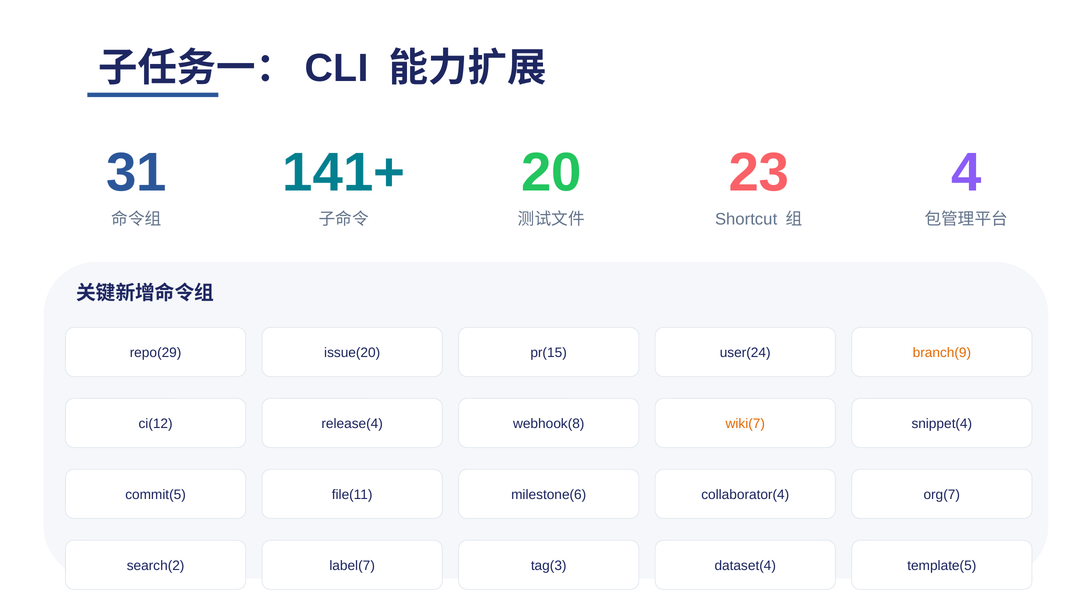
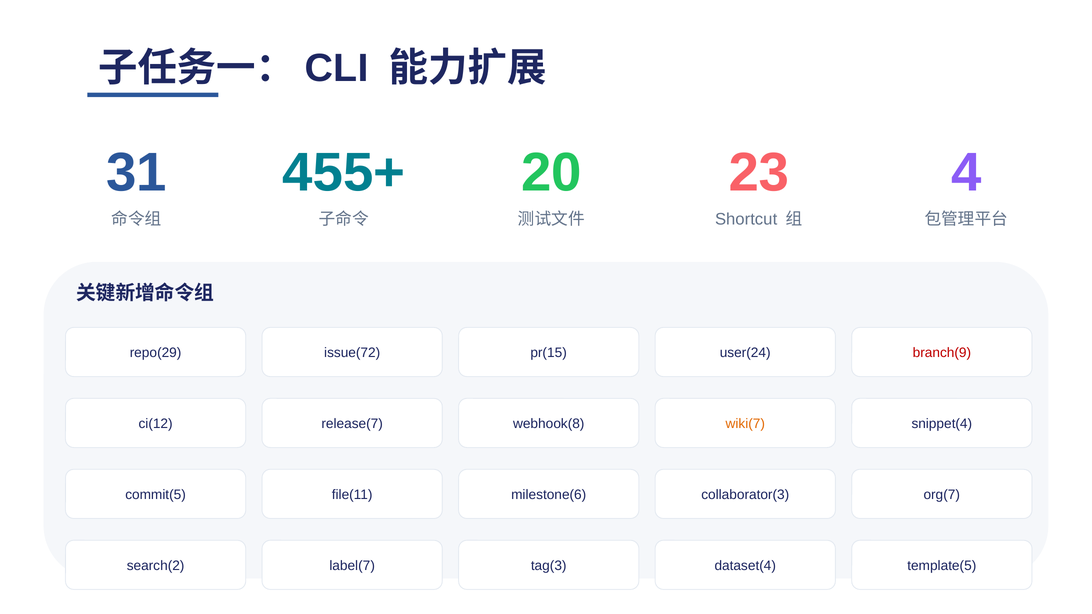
141+: 141+ -> 455+ (344, 173)
issue(20: issue(20 -> issue(72 (352, 353)
branch(9 colour: orange -> red (942, 353)
release(4: release(4 -> release(7 (352, 424)
collaborator(4: collaborator(4 -> collaborator(3 (745, 495)
